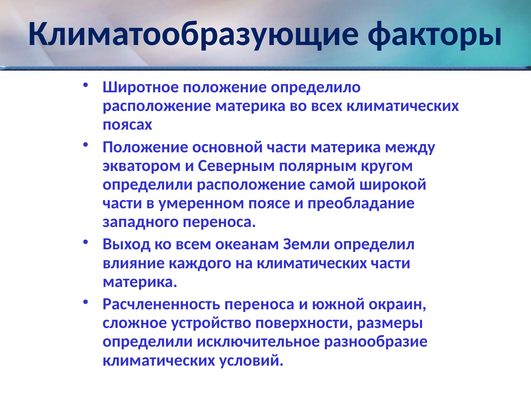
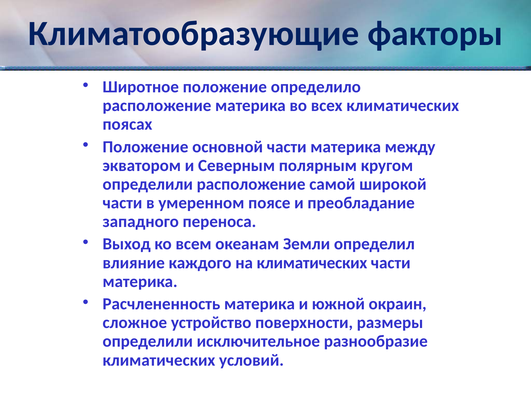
Расчлененность переноса: переноса -> материка (259, 304)
